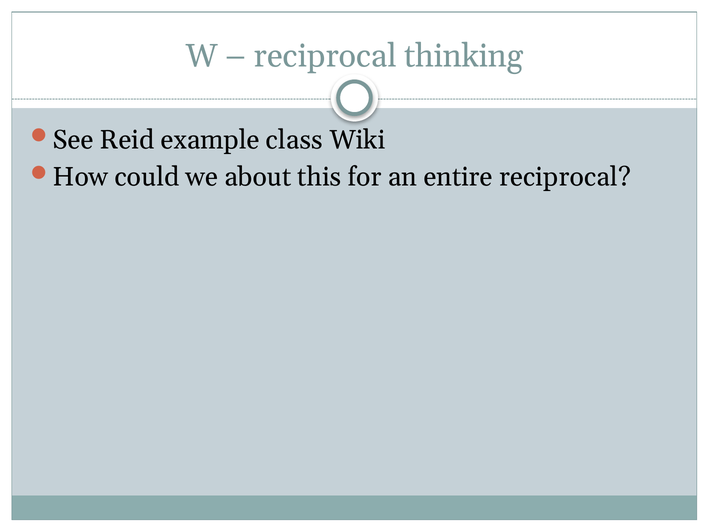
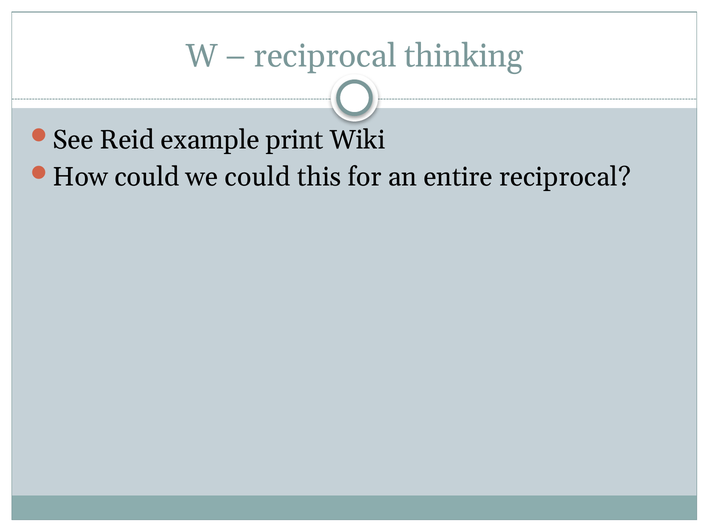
class: class -> print (295, 140)
we about: about -> could (258, 177)
